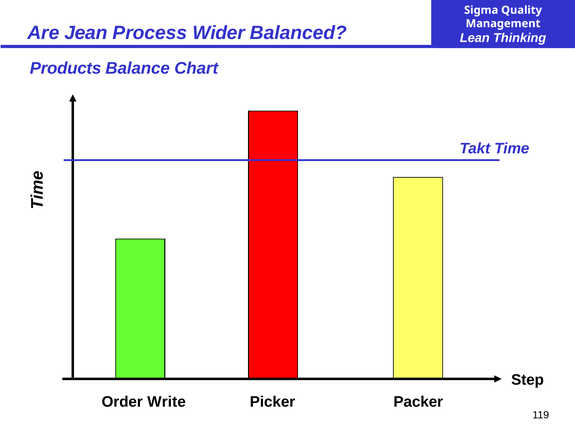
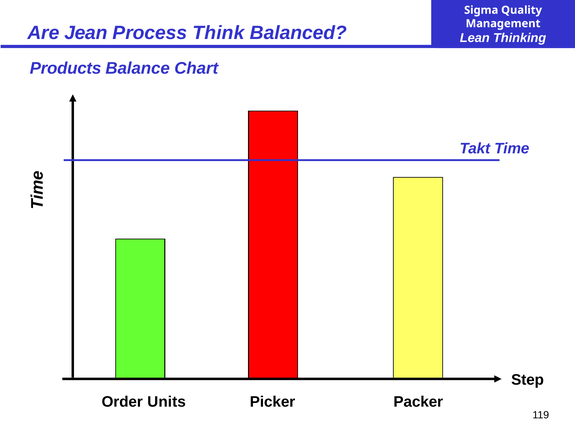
Wider: Wider -> Think (219, 33)
Write: Write -> Units (167, 402)
